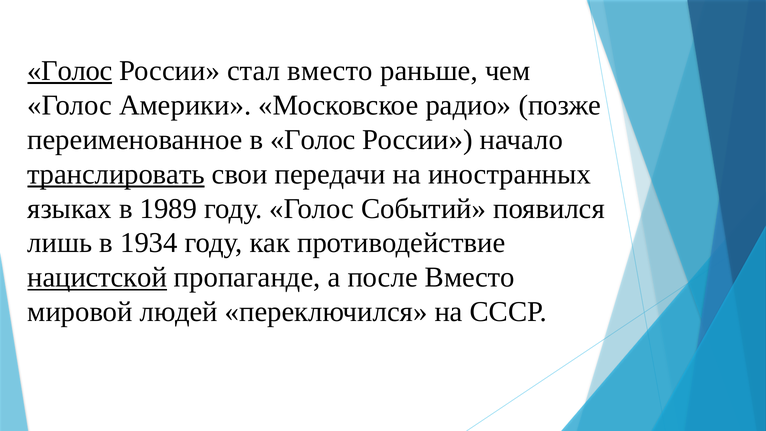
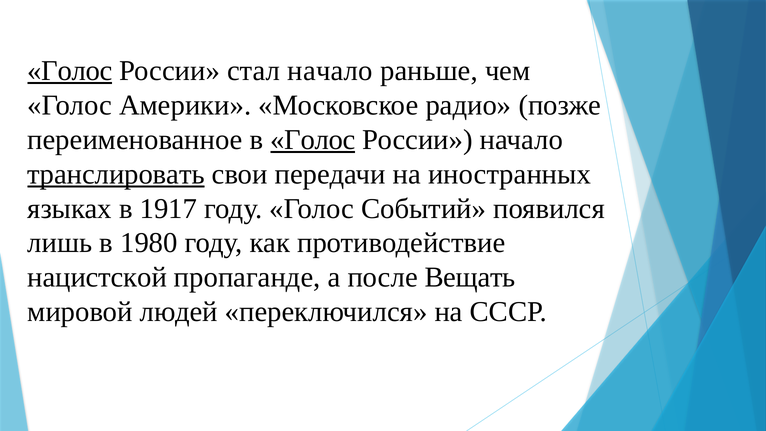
стал вместо: вместо -> начало (330, 71)
Голос underline: none -> present (313, 140)
1989: 1989 -> 1917 (168, 208)
1934: 1934 -> 1980 (149, 243)
нацистской underline: present -> none (97, 277)
после Вместо: Вместо -> Вещать (470, 277)
